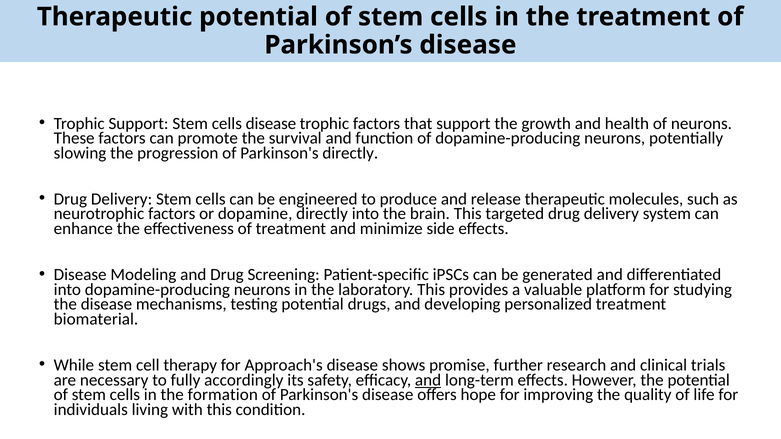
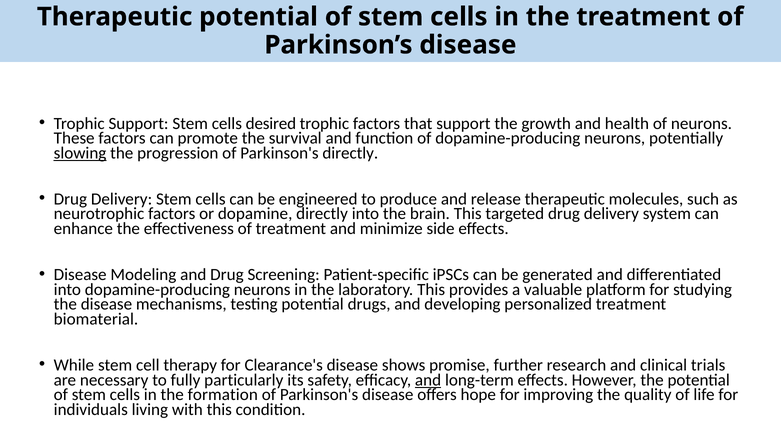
cells disease: disease -> desired (271, 124)
slowing underline: none -> present (80, 153)
Approach's: Approach's -> Clearance's (284, 365)
accordingly: accordingly -> particularly (244, 380)
